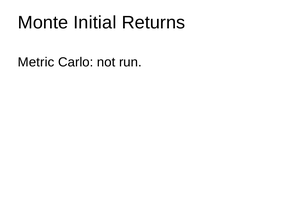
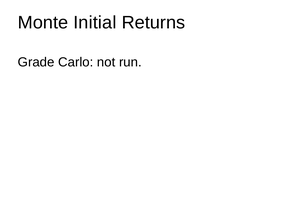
Metric: Metric -> Grade (36, 62)
